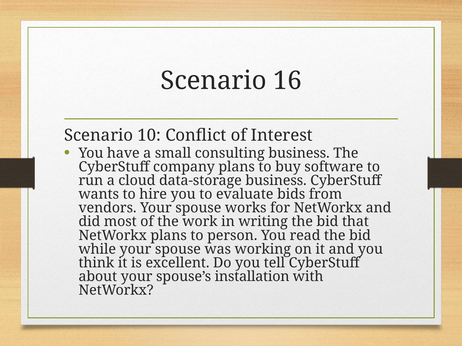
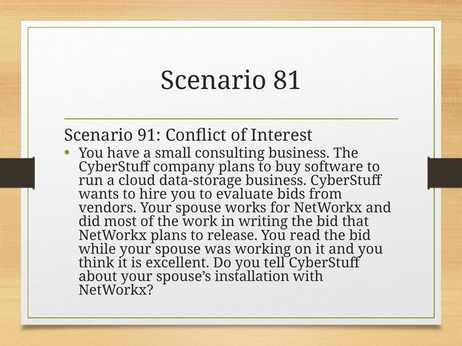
16: 16 -> 81 (288, 81)
10: 10 -> 91 (149, 136)
person: person -> release (232, 236)
